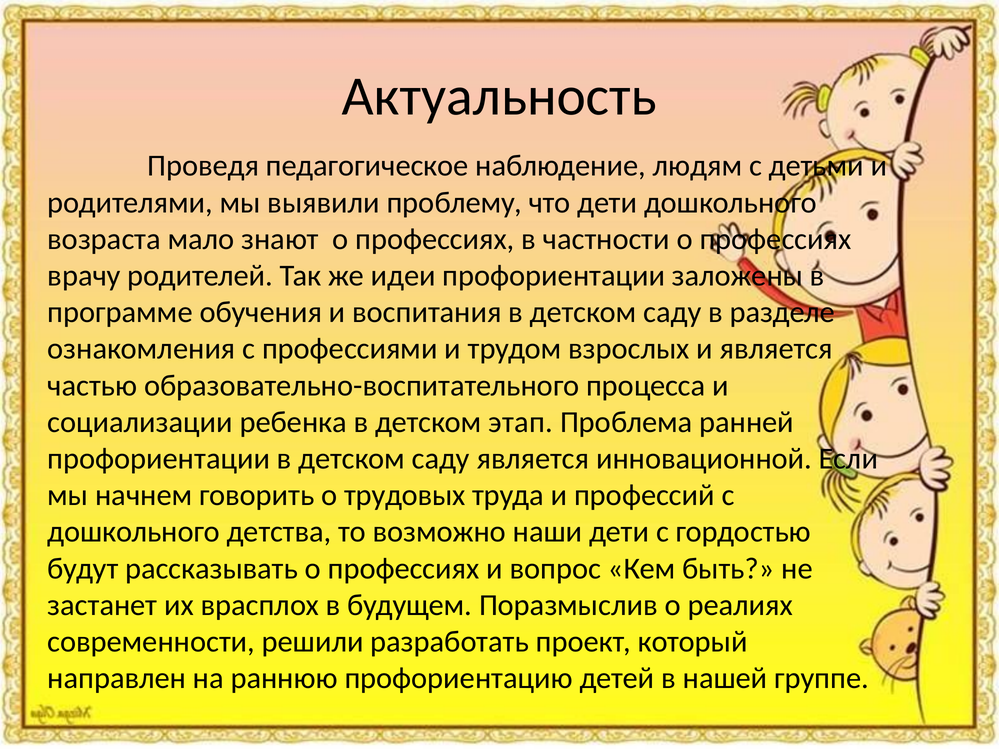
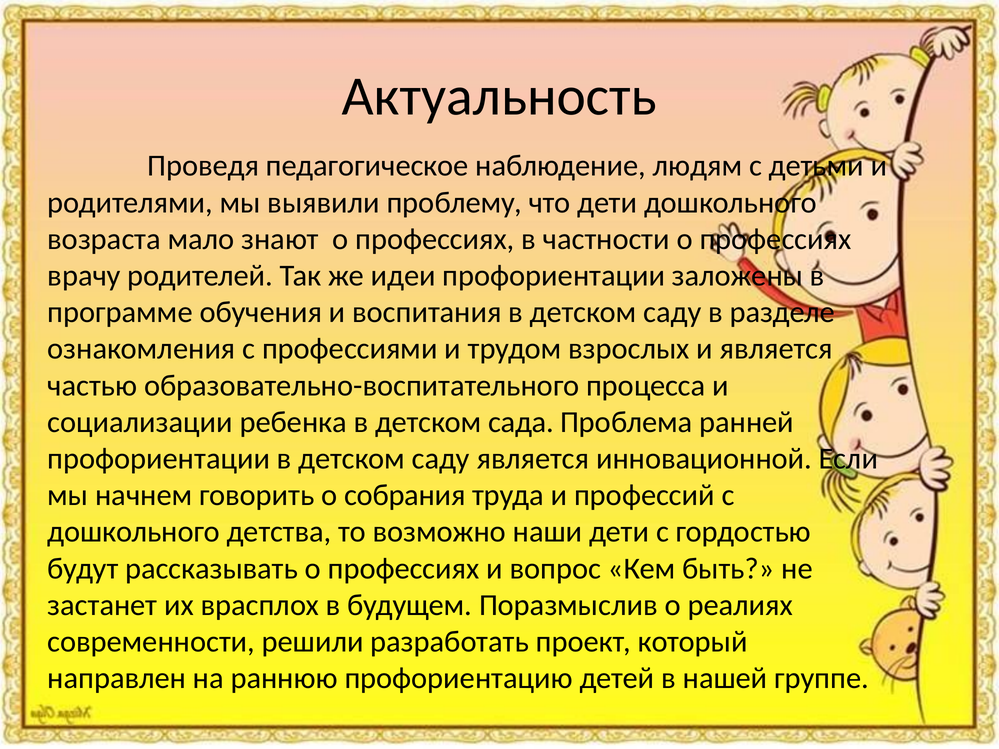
этап: этап -> сада (521, 422)
трудовых: трудовых -> собрания (405, 495)
